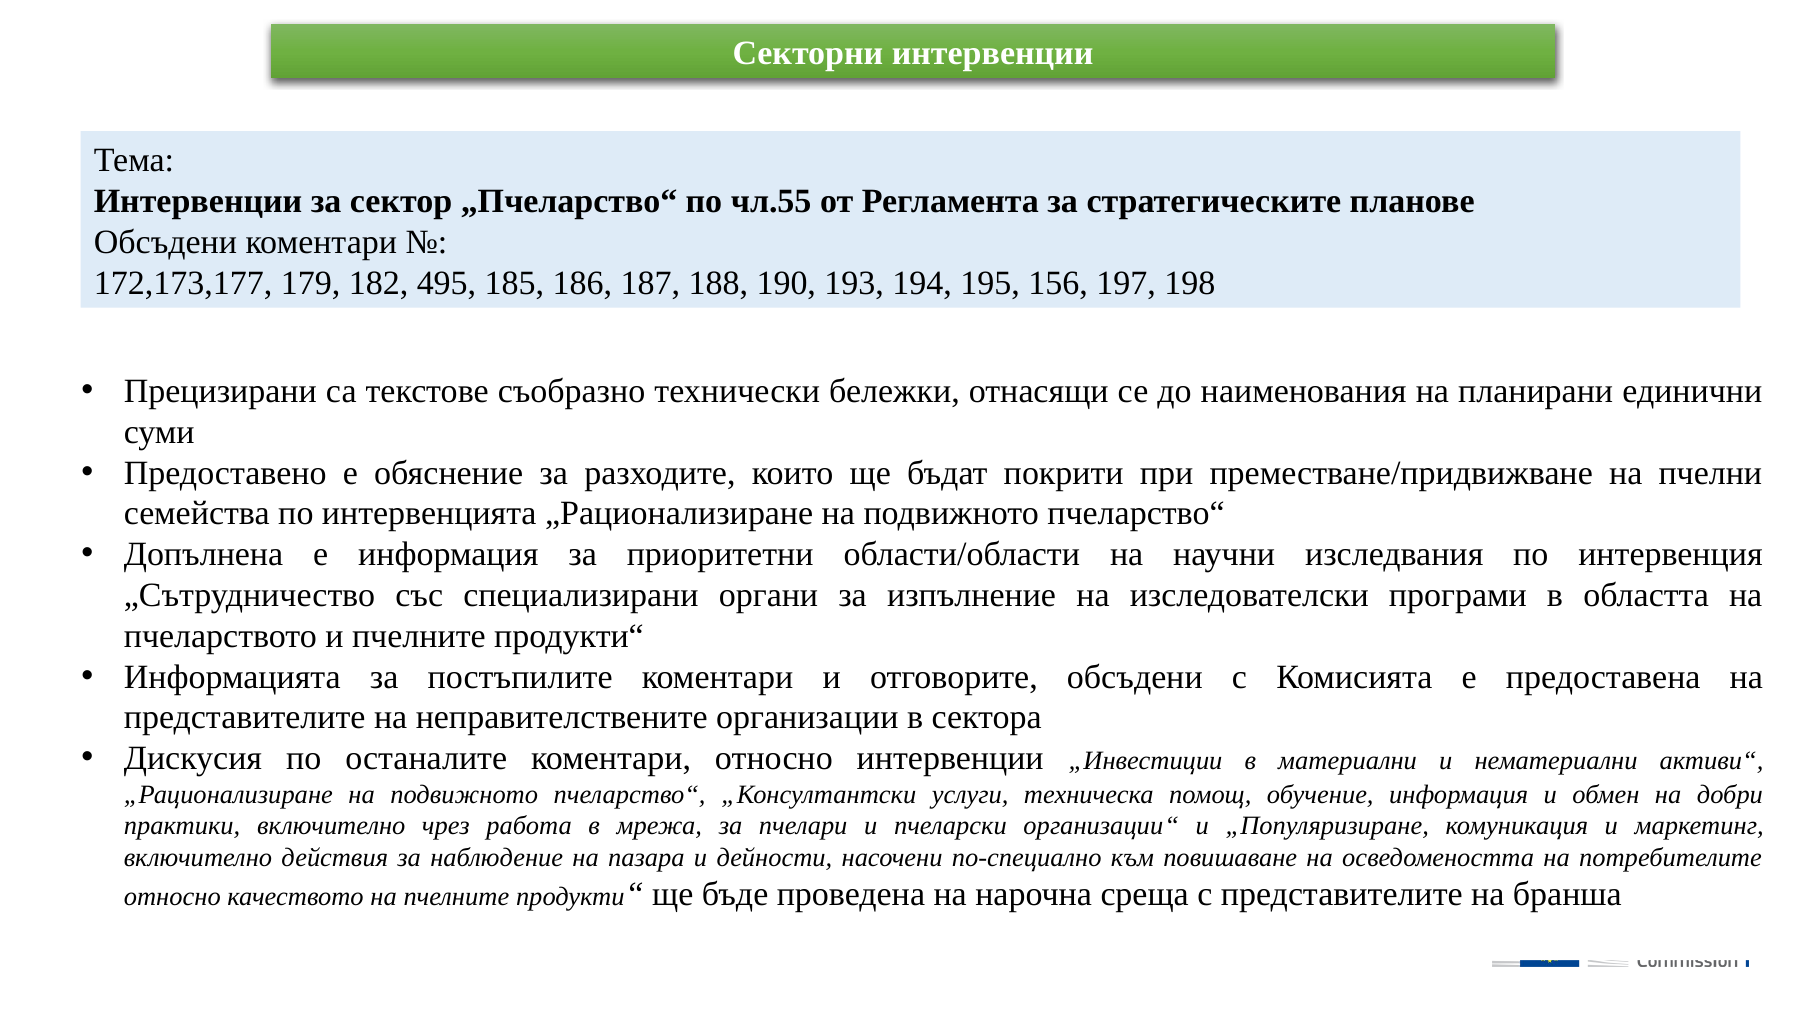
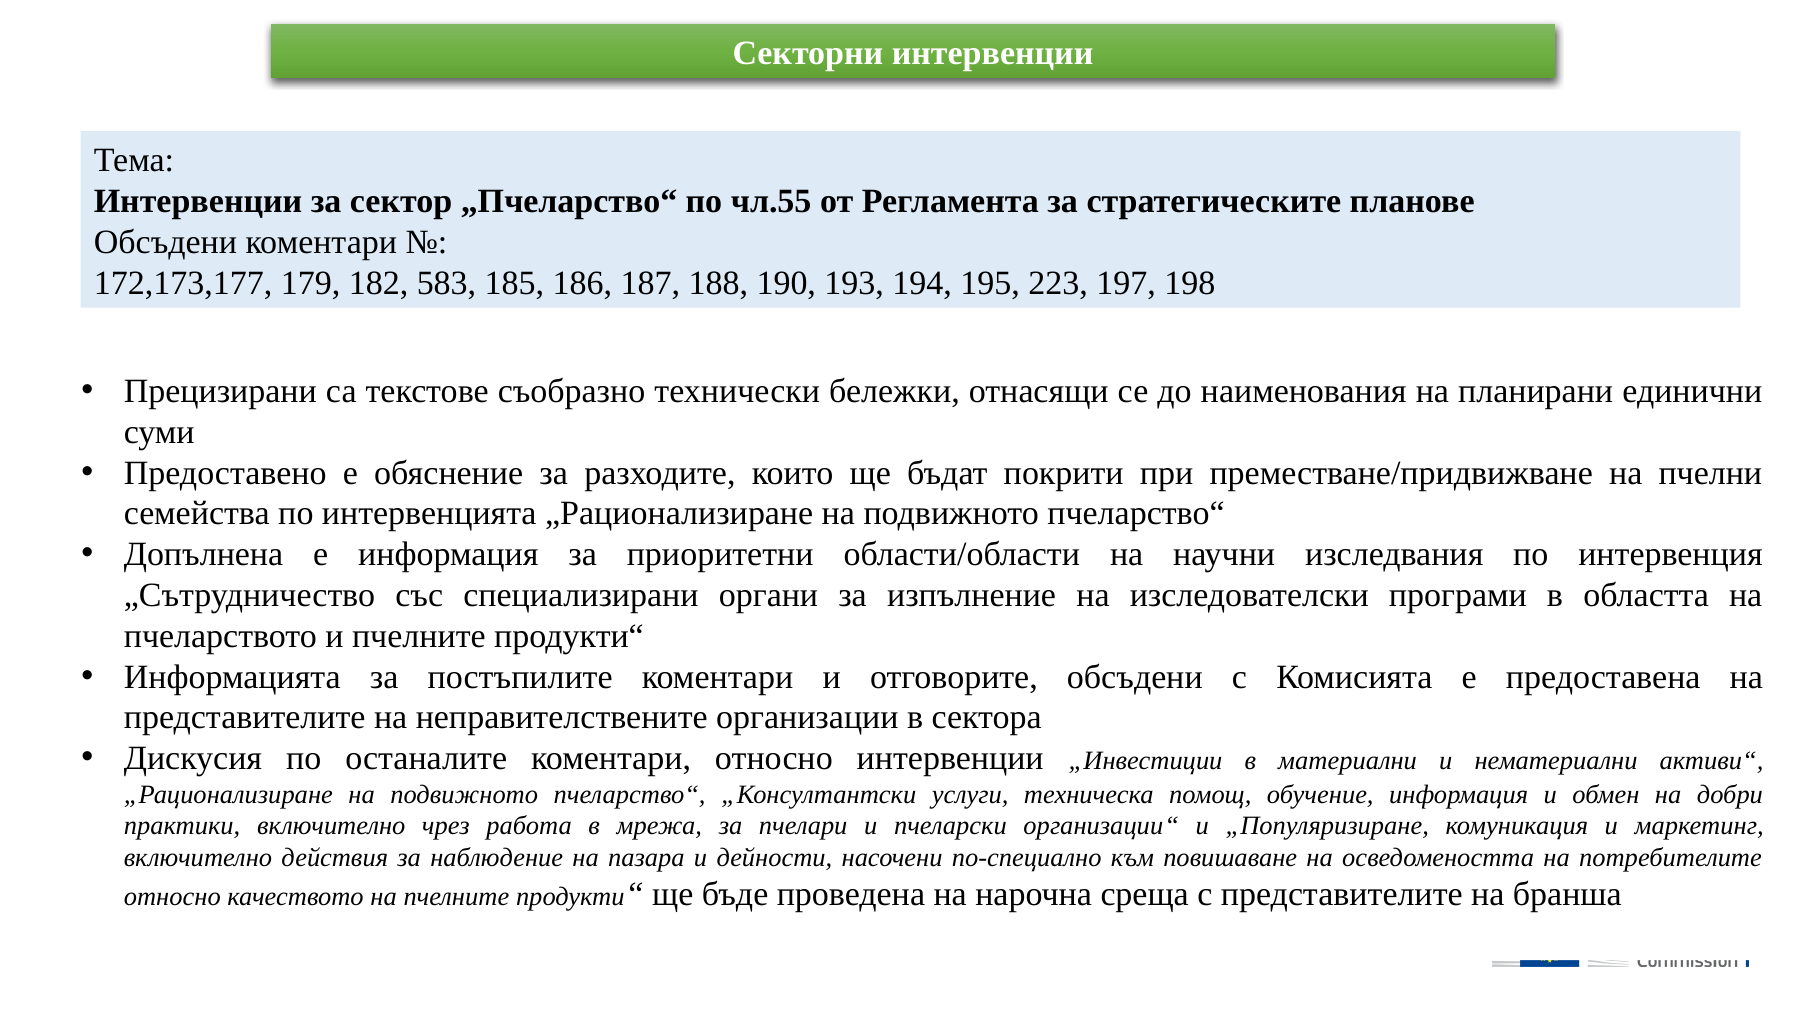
495: 495 -> 583 (446, 283)
156: 156 -> 223 (1058, 283)
